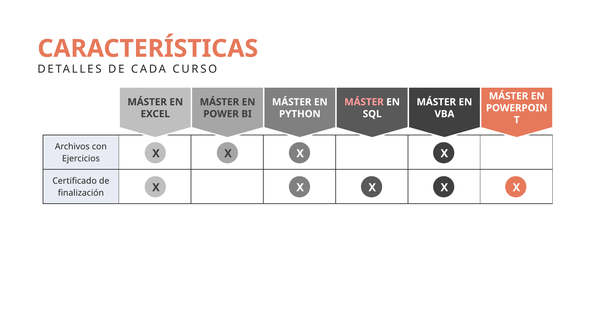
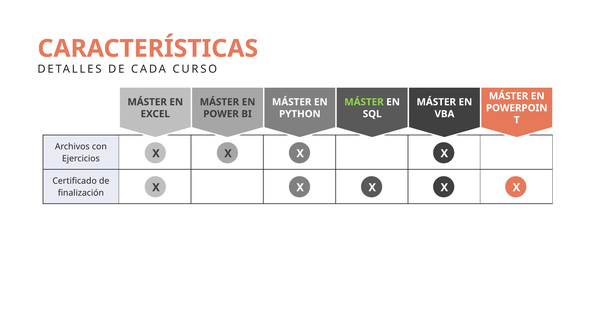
MÁSTER colour: pink -> light green (364, 102)
